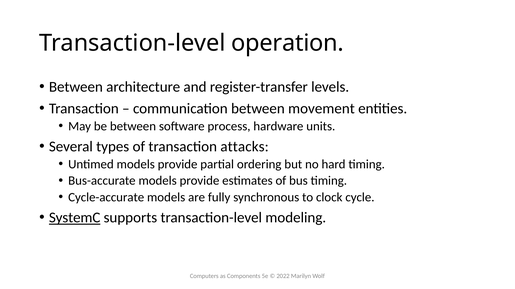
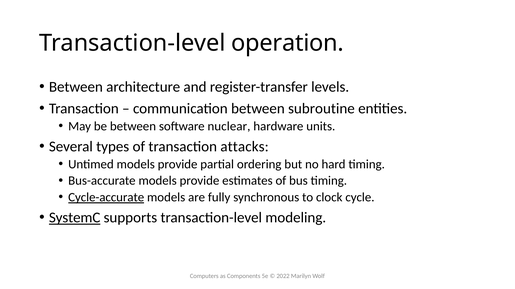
movement: movement -> subroutine (321, 109)
process: process -> nuclear (229, 126)
Cycle-accurate underline: none -> present (106, 198)
